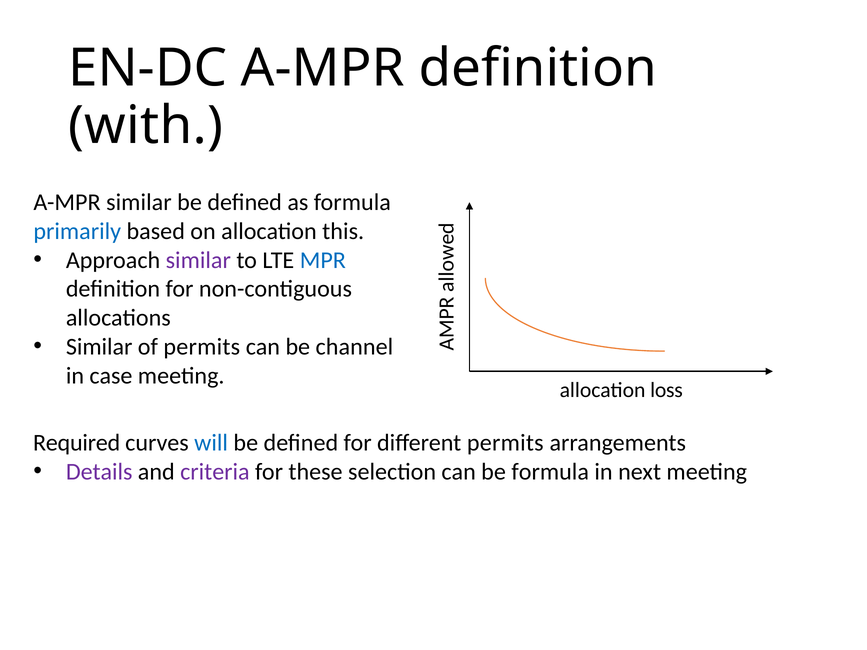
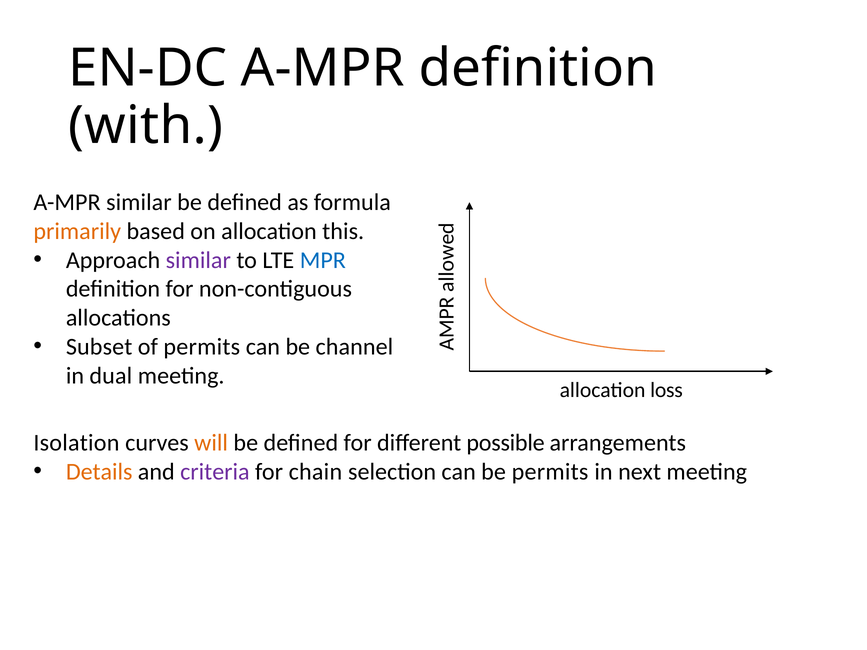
primarily colour: blue -> orange (77, 231)
Similar: Similar -> Subset (99, 347)
case: case -> dual (111, 376)
Required: Required -> Isolation (76, 443)
will colour: blue -> orange (211, 443)
different permits: permits -> possible (506, 443)
Details colour: purple -> orange (99, 472)
these: these -> chain (315, 472)
be formula: formula -> permits (550, 472)
